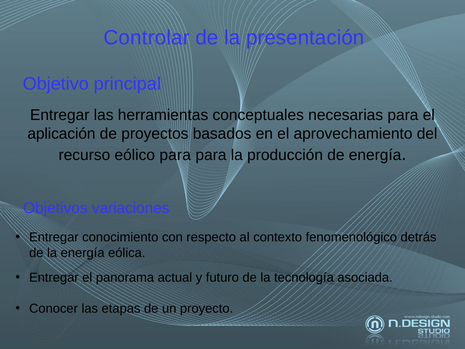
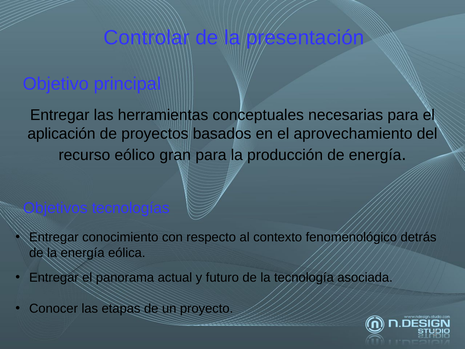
eólico para: para -> gran (175, 155)
variaciones: variaciones -> tecnologías (131, 208)
